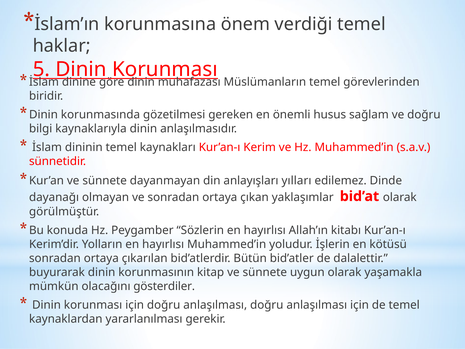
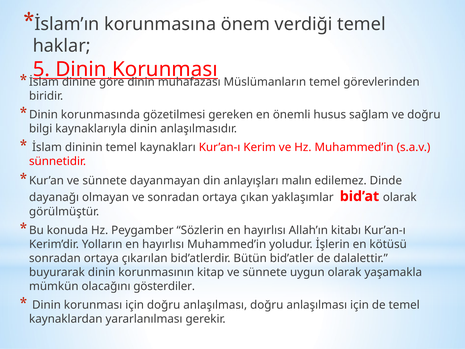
yılları: yılları -> malın (297, 180)
